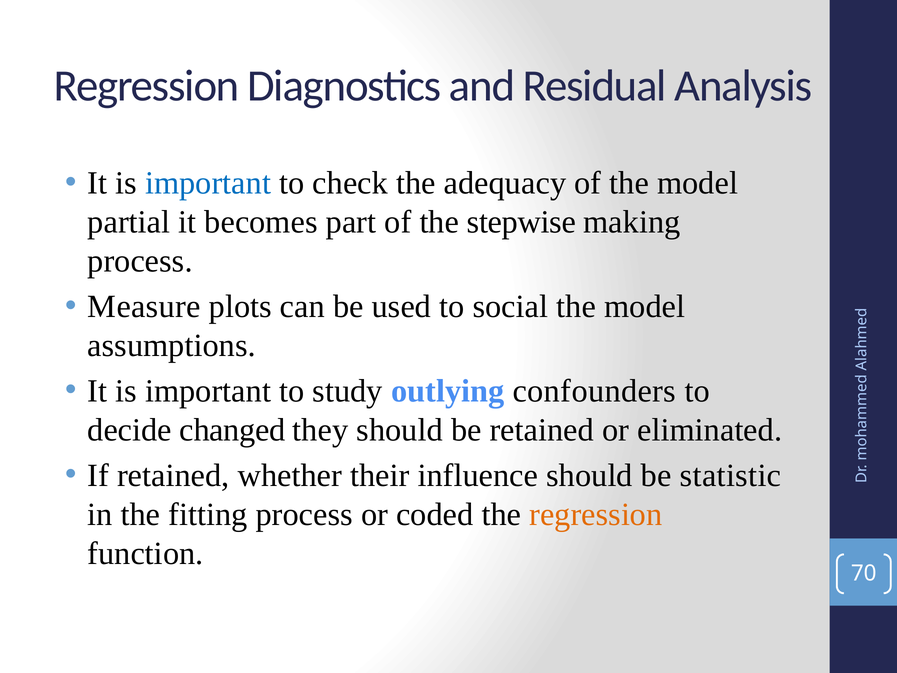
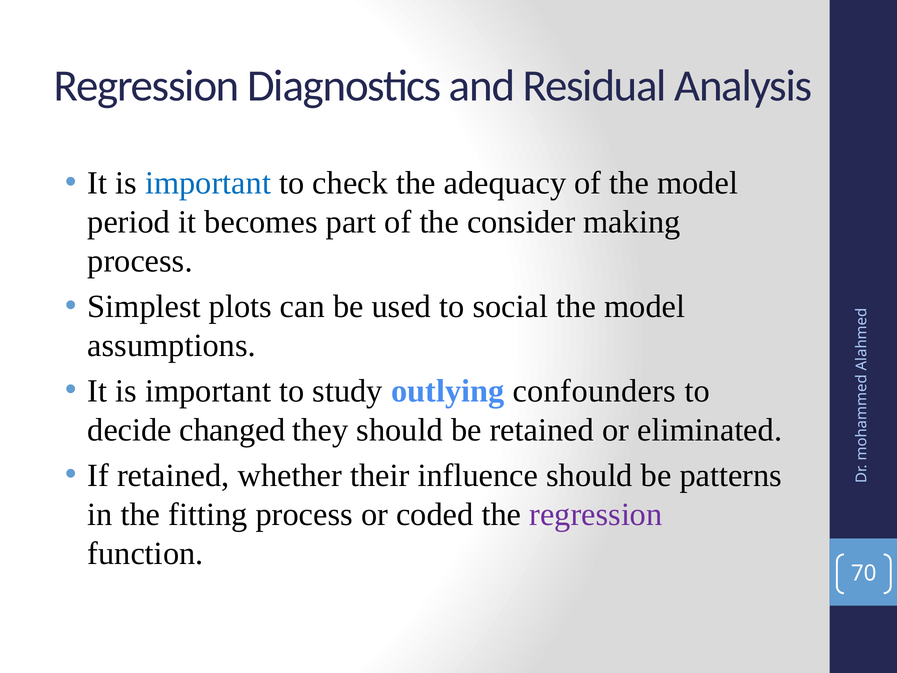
partial: partial -> period (129, 222)
stepwise: stepwise -> consider (521, 222)
Measure: Measure -> Simplest (144, 307)
statistic: statistic -> patterns (731, 475)
regression colour: orange -> purple (596, 514)
